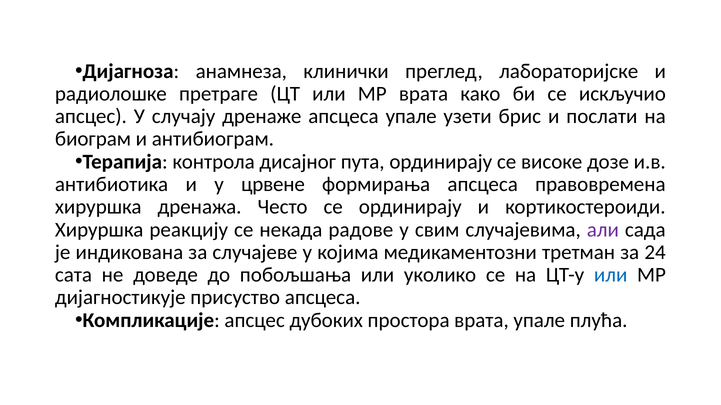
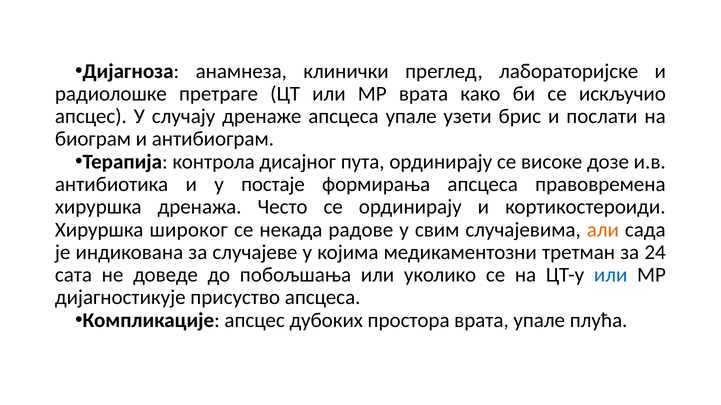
црвене: црвене -> постаје (273, 185)
реакцију: реакцију -> широког (189, 230)
али colour: purple -> orange (603, 230)
